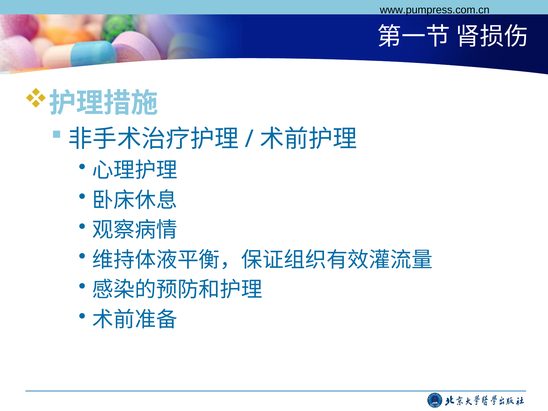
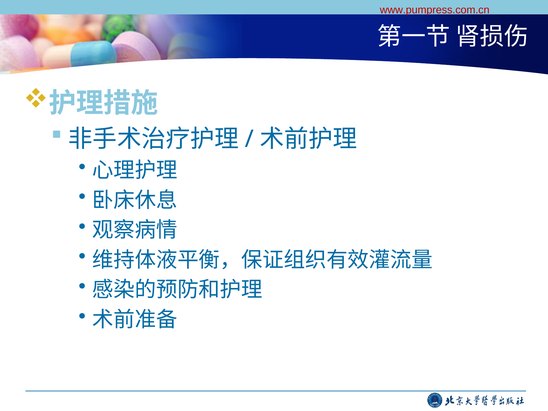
www.pumpress.com.cn colour: black -> red (435, 10)
